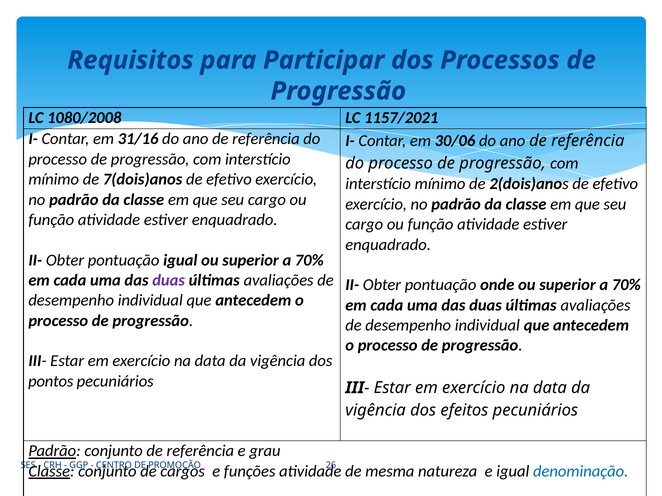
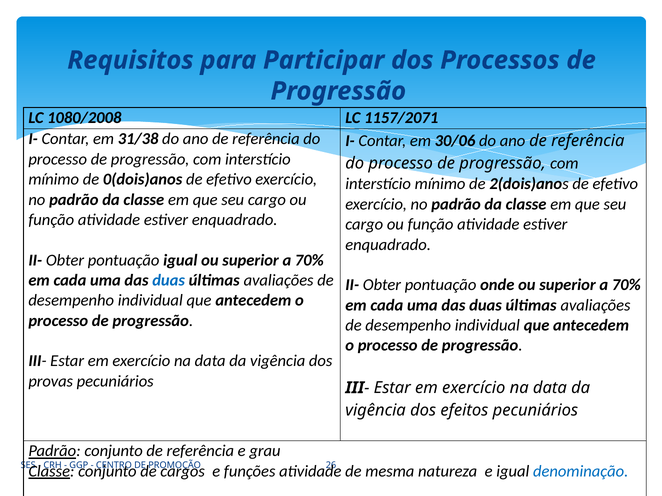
1157/2021: 1157/2021 -> 1157/2071 (401, 118)
31/16: 31/16 -> 31/38 (138, 139)
7(dois)anos: 7(dois)anos -> 0(dois)anos (143, 180)
duas colour: purple -> blue (169, 281)
pontos: pontos -> provas (51, 382)
